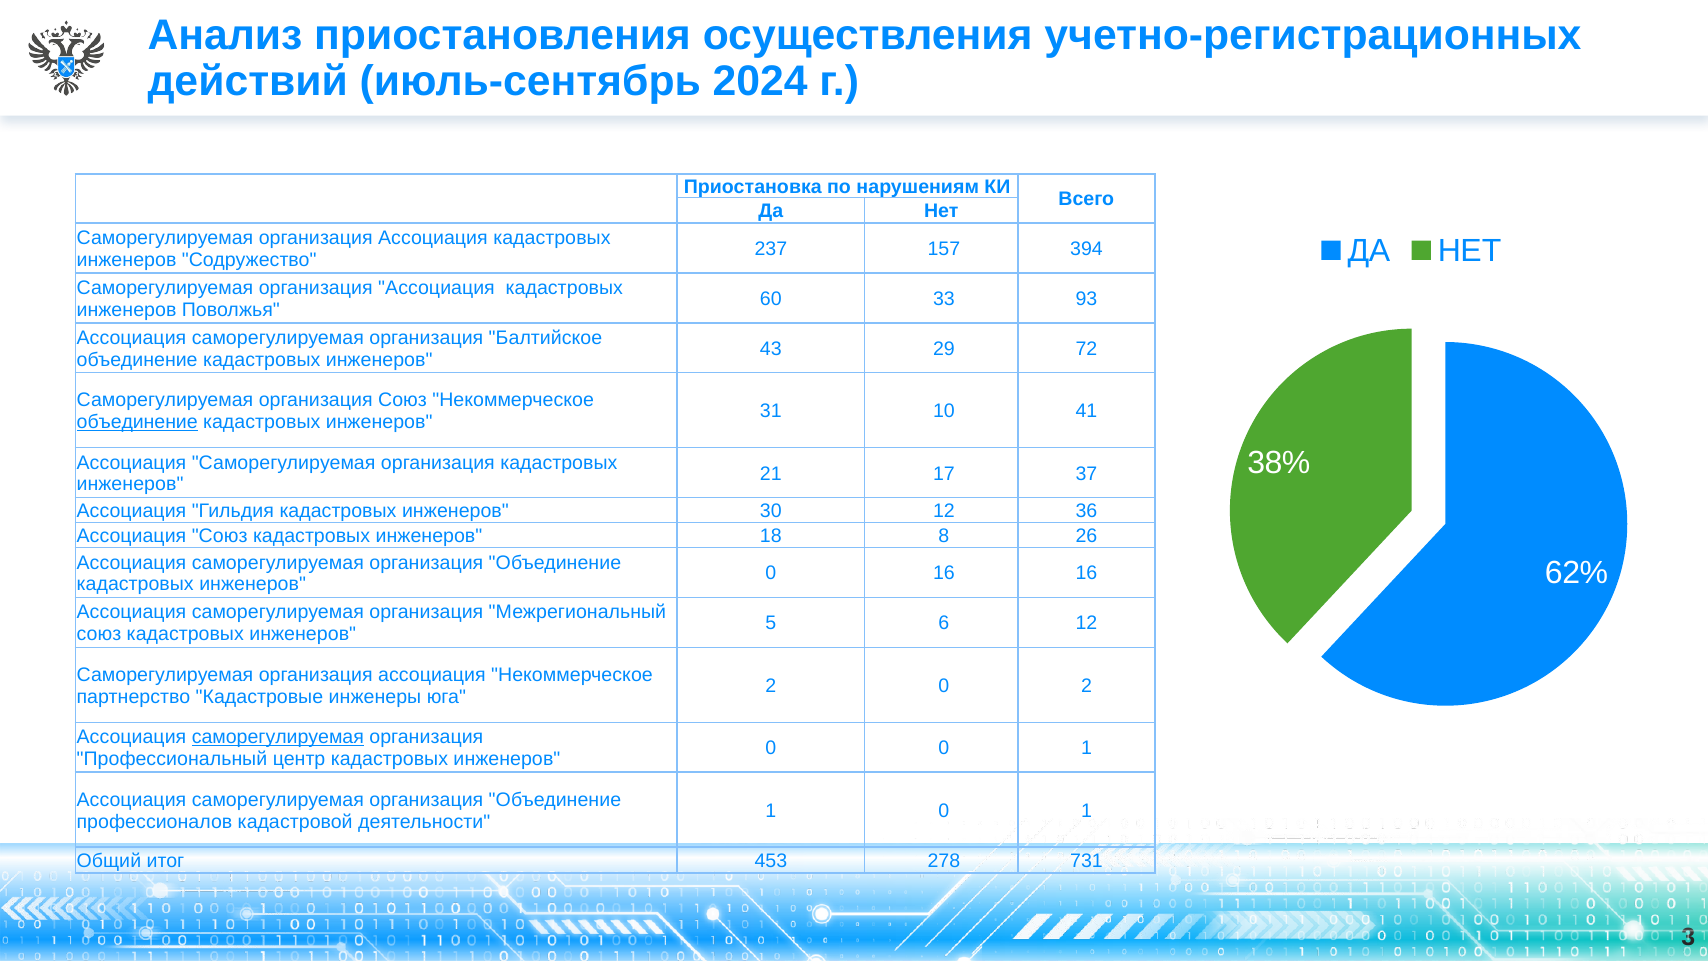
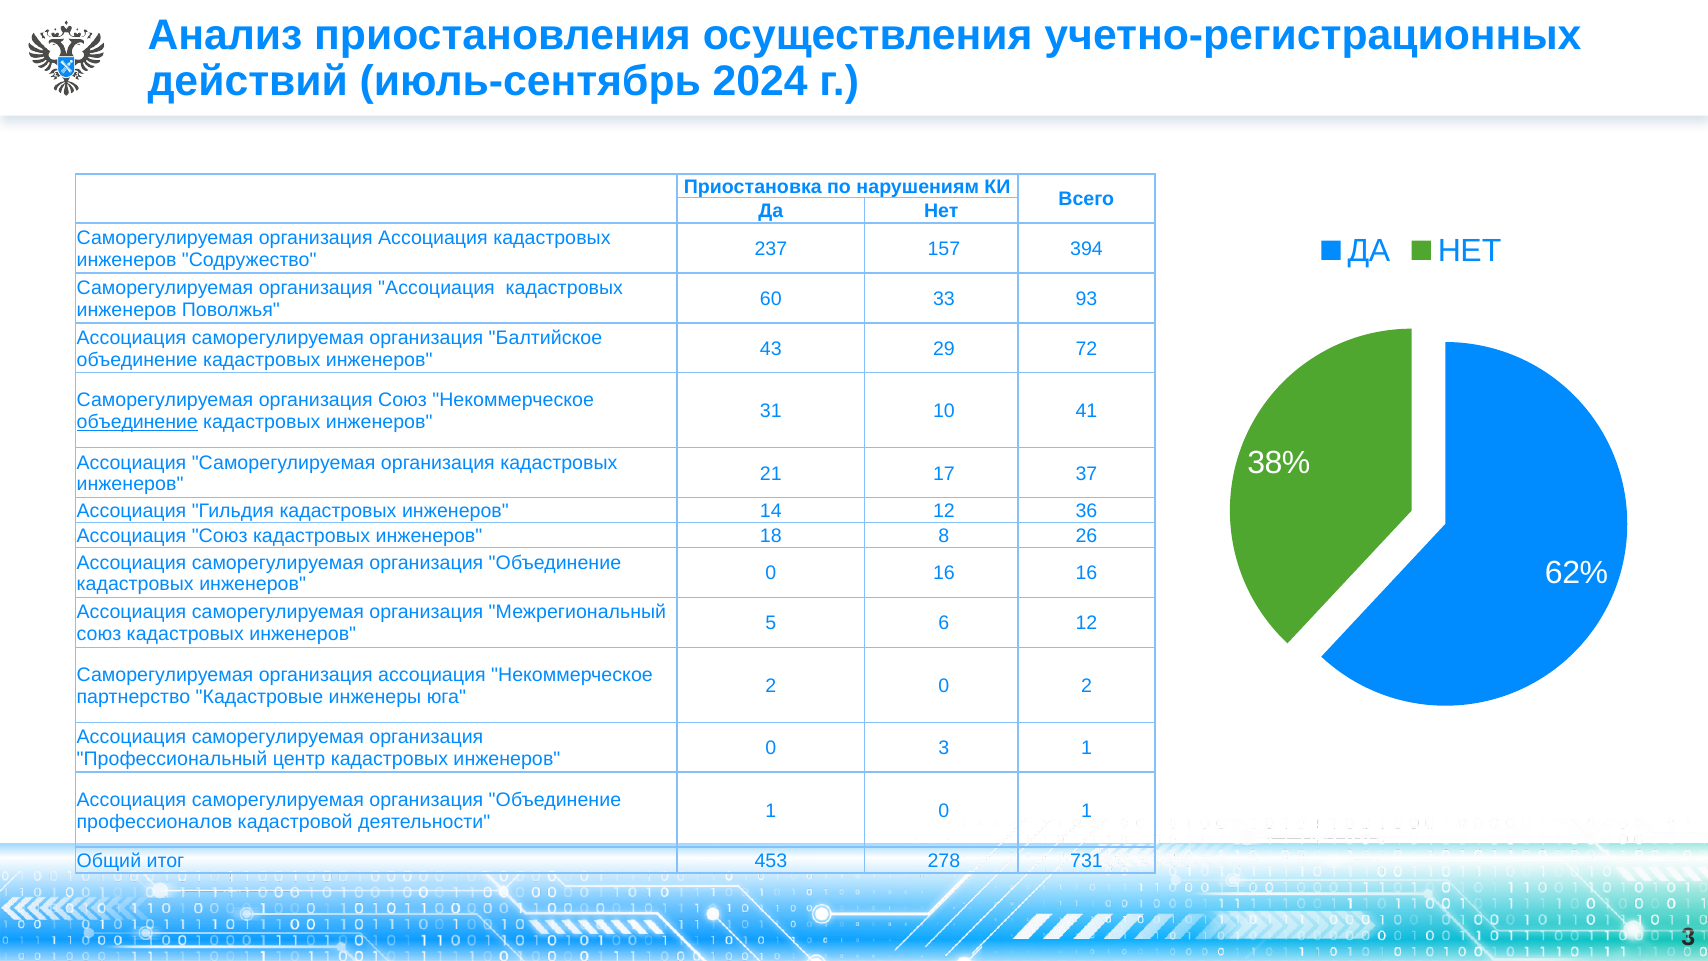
30: 30 -> 14 (771, 511)
саморегулируемая underline: present -> none (278, 737)
0 0: 0 -> 3 (944, 748)
